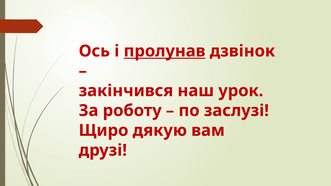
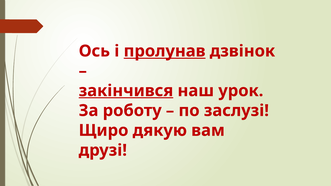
закінчився underline: none -> present (126, 91)
